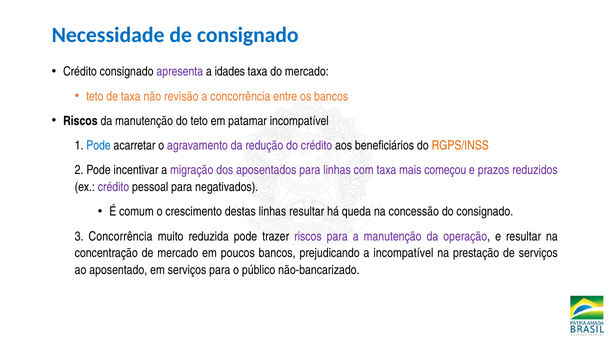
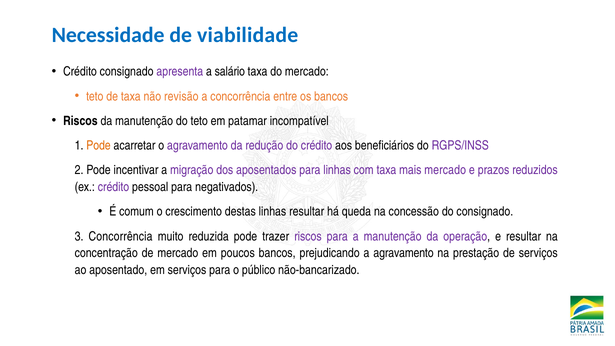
de consignado: consignado -> viabilidade (248, 35)
idades: idades -> salário (230, 72)
Pode colour: blue -> orange (99, 146)
RGPS/INSS colour: orange -> purple (460, 146)
mais começou: começou -> mercado (445, 170)
a incompatível: incompatível -> agravamento (404, 253)
